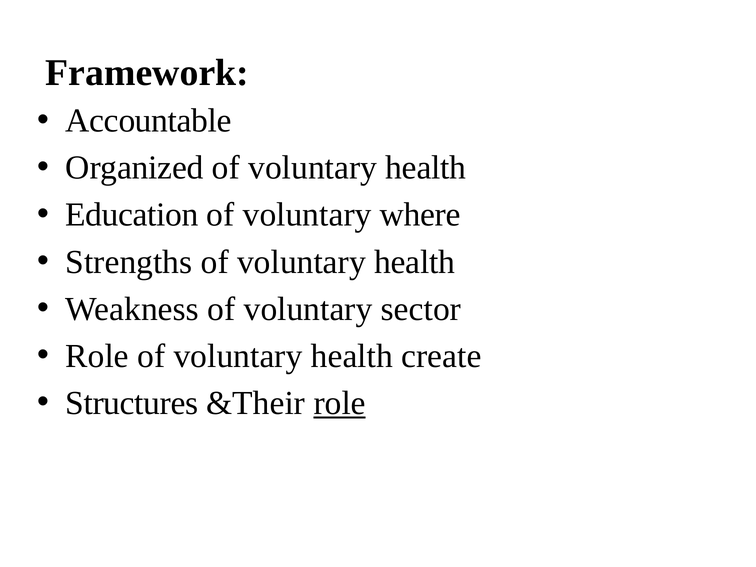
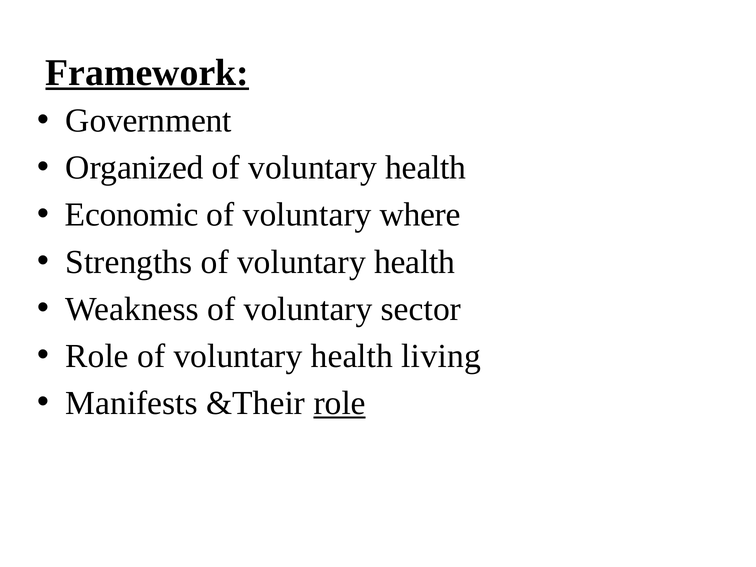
Framework underline: none -> present (147, 73)
Accountable: Accountable -> Government (149, 121)
Education: Education -> Economic (132, 215)
create: create -> living (441, 356)
Structures: Structures -> Manifests (132, 403)
